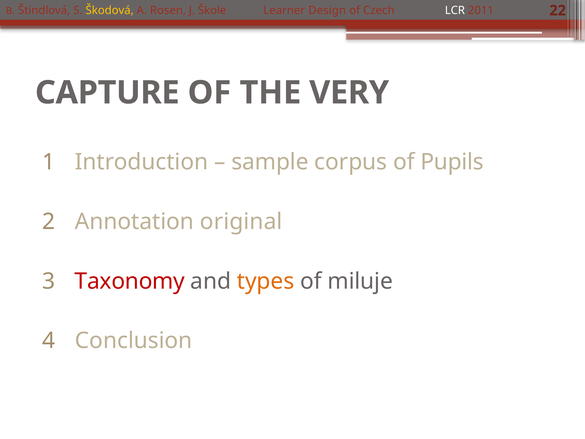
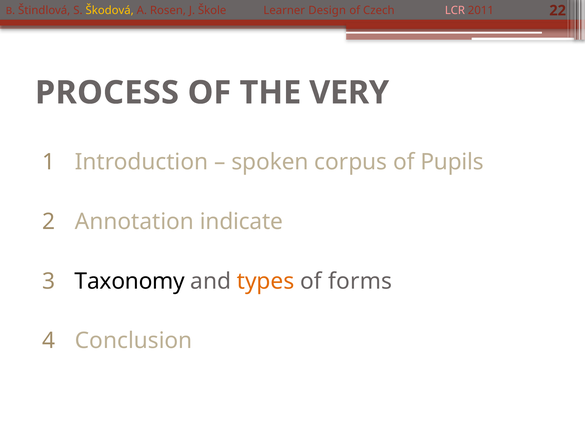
LCR colour: white -> pink (455, 10)
CAPTURE: CAPTURE -> PROCESS (107, 93)
sample: sample -> spoken (270, 162)
original: original -> indicate (241, 222)
Taxonomy colour: red -> black (130, 281)
miluje: miluje -> forms (360, 281)
